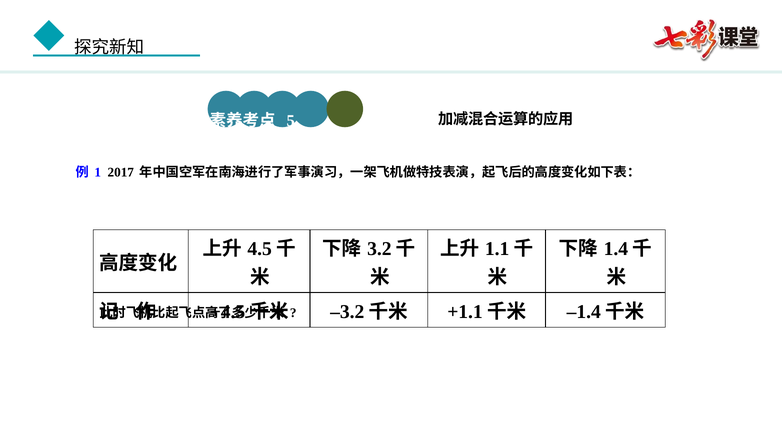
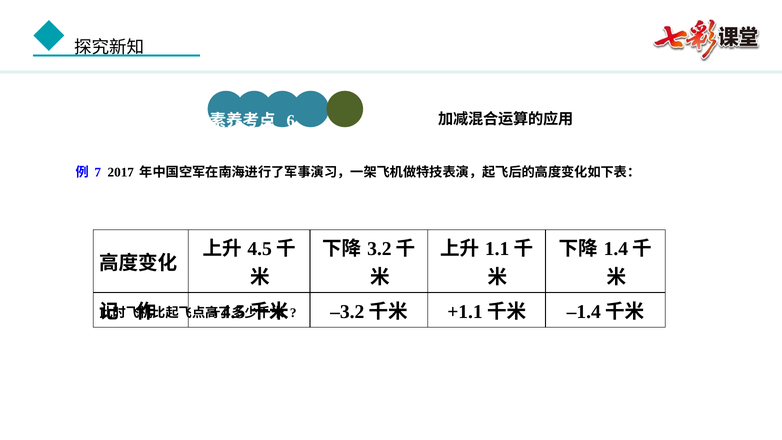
5: 5 -> 6 (291, 121)
1: 1 -> 7 (98, 173)
